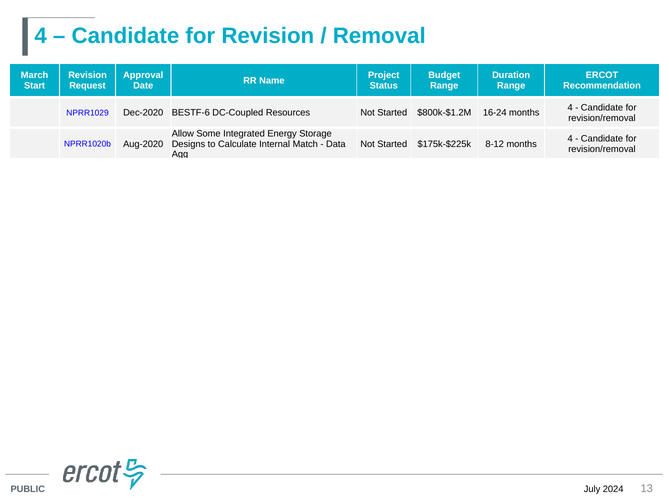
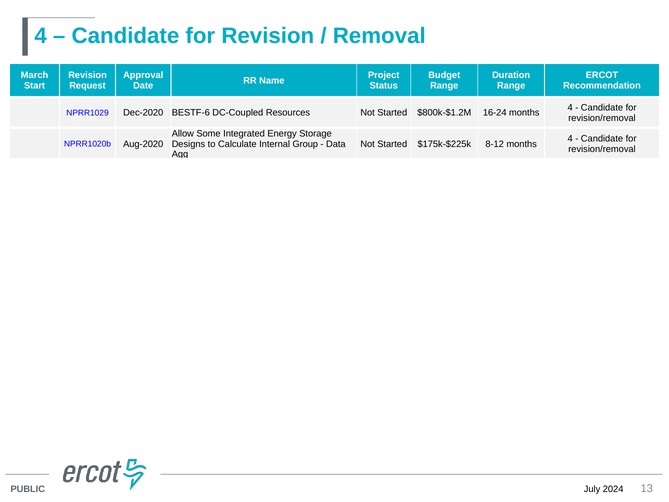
Match: Match -> Group (305, 144)
